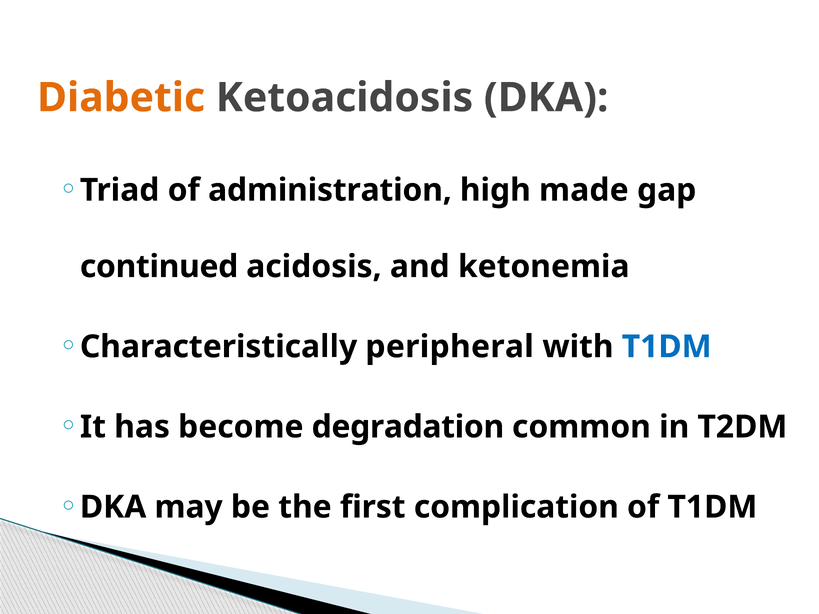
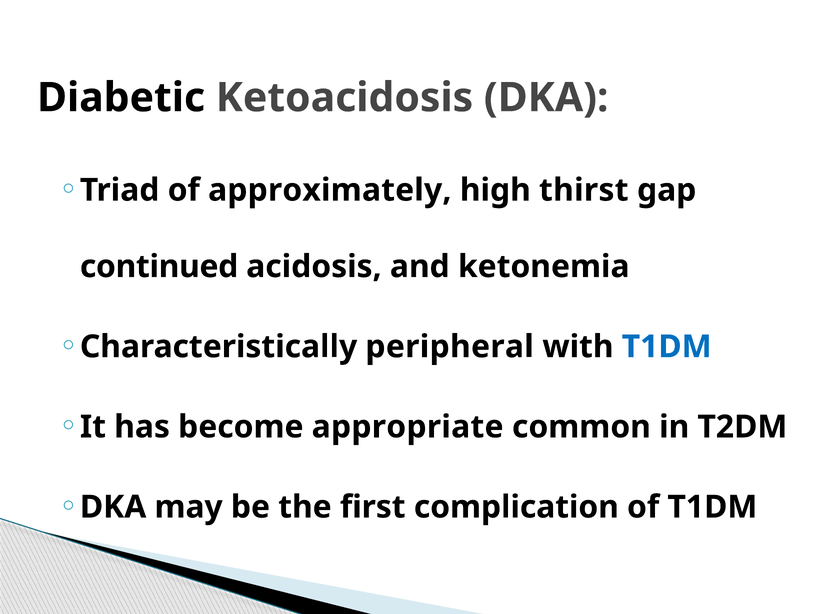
Diabetic colour: orange -> black (121, 98)
administration: administration -> approximately (330, 190)
made: made -> thirst (584, 190)
degradation: degradation -> appropriate (408, 427)
